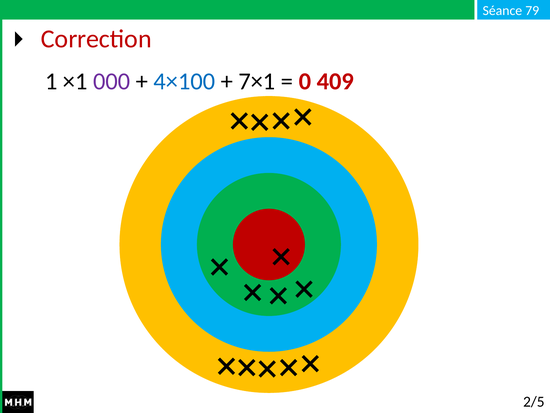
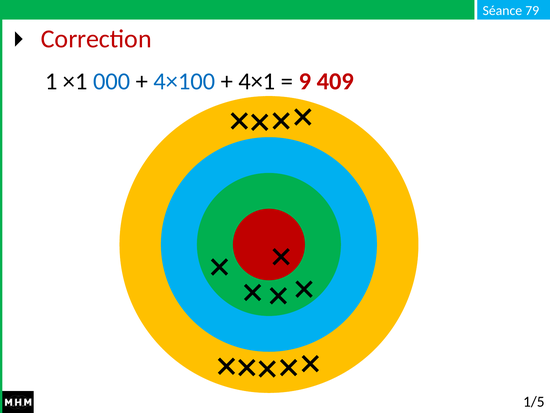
000 colour: purple -> blue (112, 81)
7×1: 7×1 -> 4×1 (257, 81)
0: 0 -> 9 (305, 81)
2/5: 2/5 -> 1/5 (534, 401)
